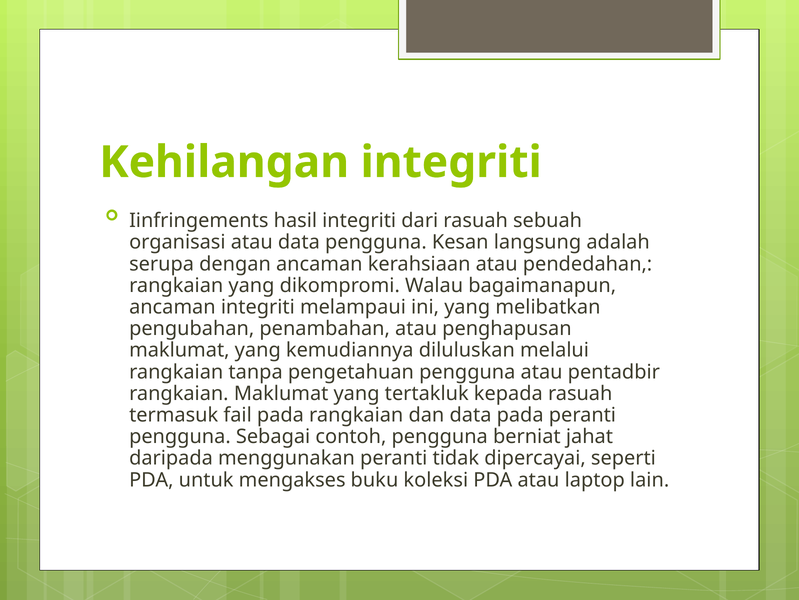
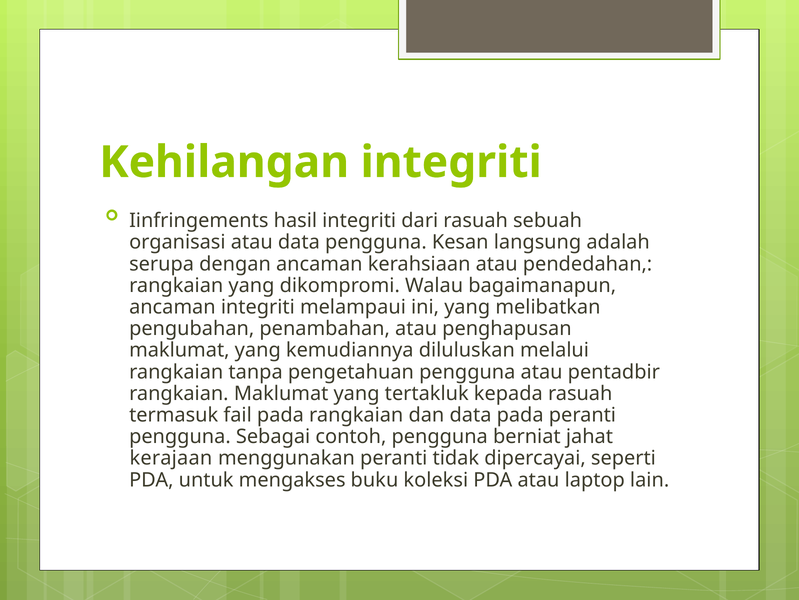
daripada: daripada -> kerajaan (171, 458)
